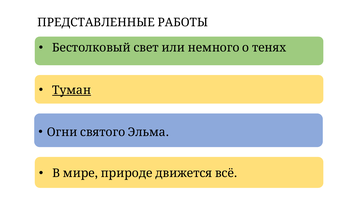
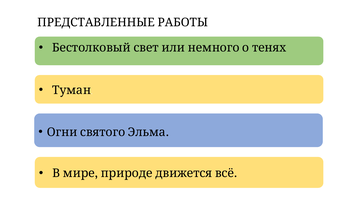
Туман underline: present -> none (72, 90)
